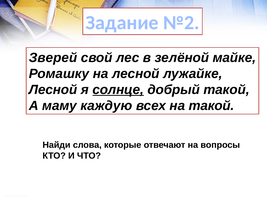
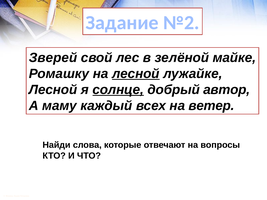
лесной underline: none -> present (136, 74)
добрый такой: такой -> автор (227, 90)
каждую: каждую -> каждый (106, 106)
на такой: такой -> ветер (211, 106)
